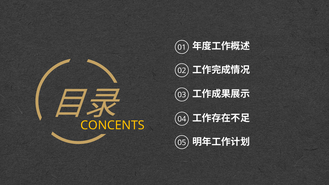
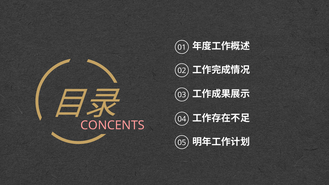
CONCENTS colour: yellow -> pink (113, 125)
